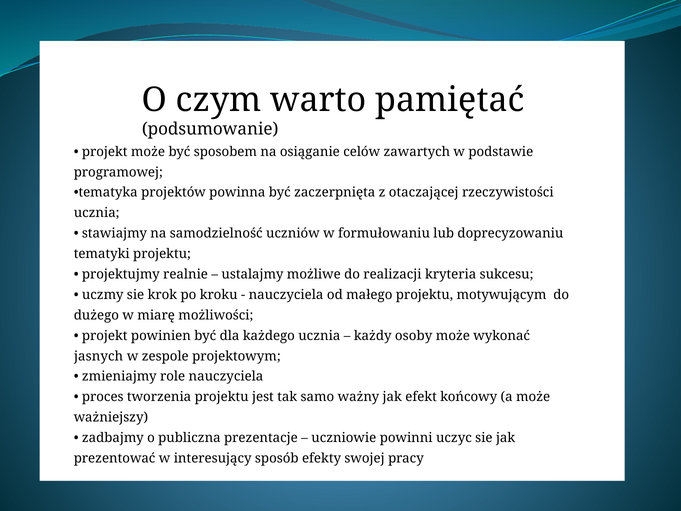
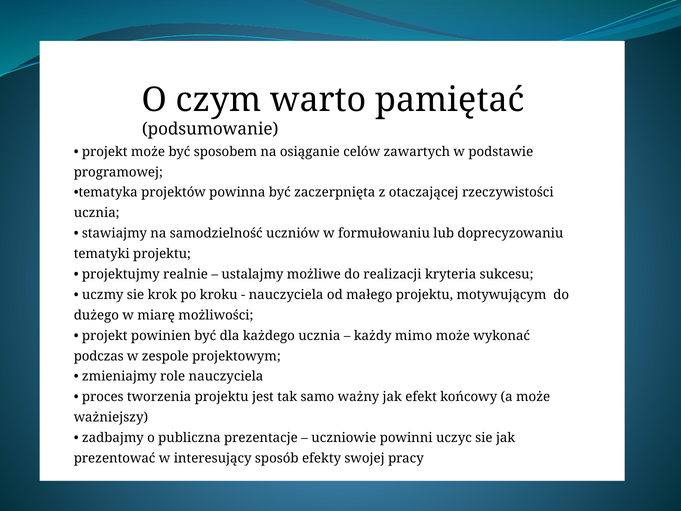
osoby: osoby -> mimo (414, 336)
jasnych: jasnych -> podczas (99, 356)
